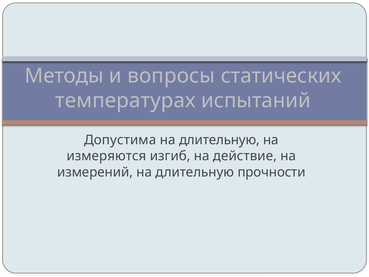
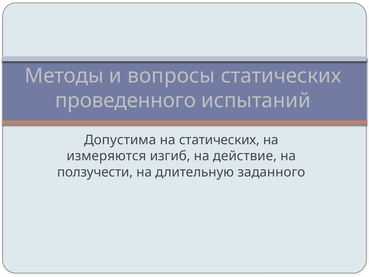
температурах: температурах -> проведенного (126, 100)
длительную: длительную -> статических (219, 140)
измерений: измерений -> ползучести (95, 172)
прочности: прочности -> заданного (271, 172)
